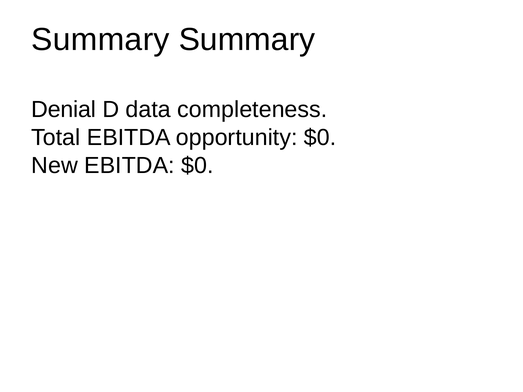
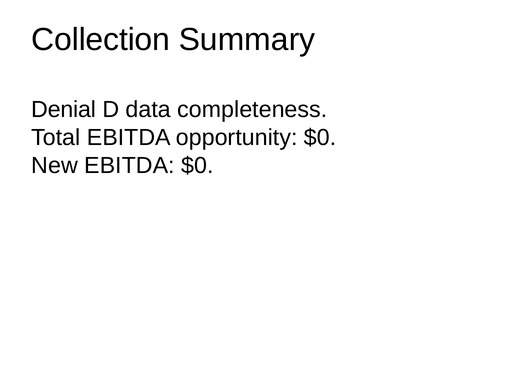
Summary: Summary -> Collection (101, 40)
